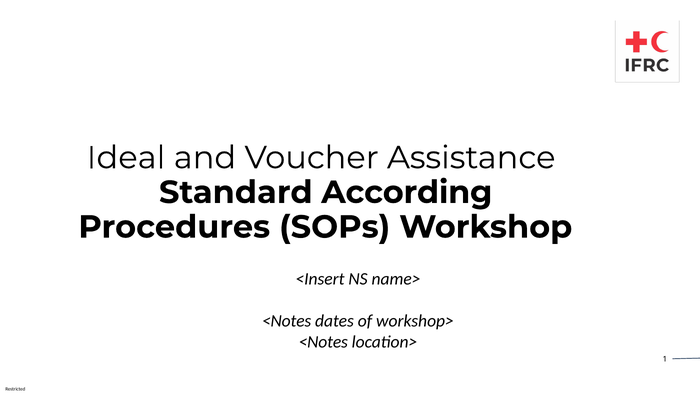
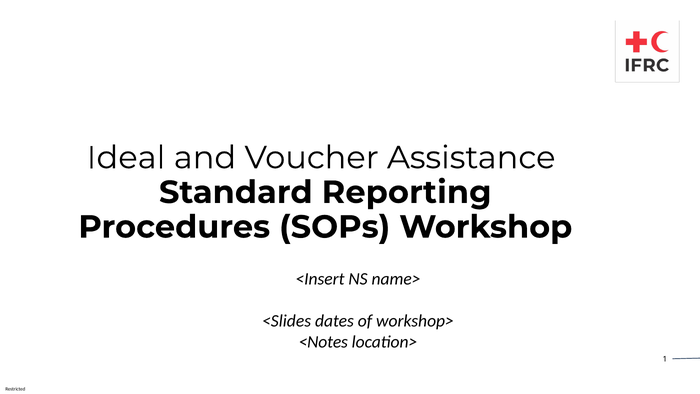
According: According -> Reporting (407, 192)
<Notes: <Notes -> <Slides (287, 321)
